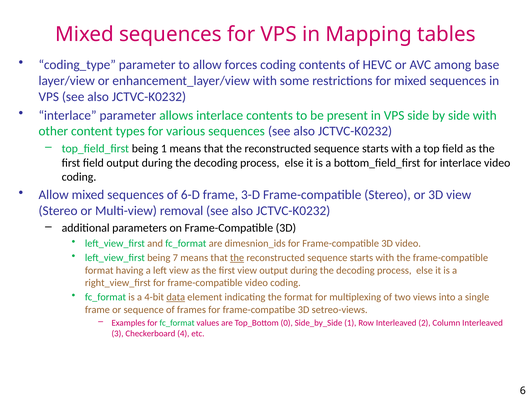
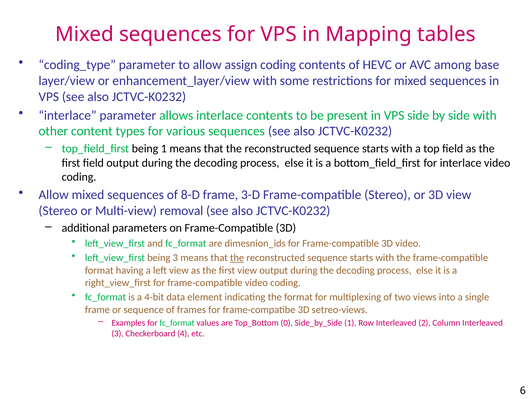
forces: forces -> assign (241, 65)
6-D: 6-D -> 8-D (190, 194)
being 7: 7 -> 3 (175, 257)
data underline: present -> none (176, 297)
